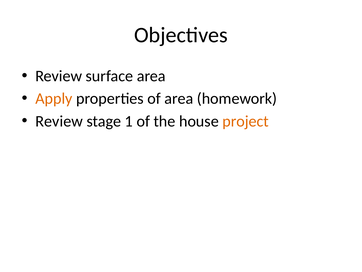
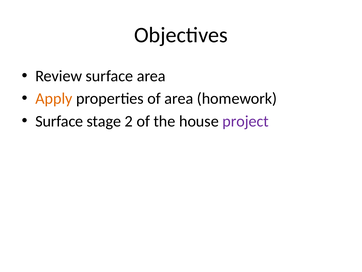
Review: Review -> Surface (59, 121)
1: 1 -> 2 (129, 121)
project colour: orange -> purple (246, 121)
